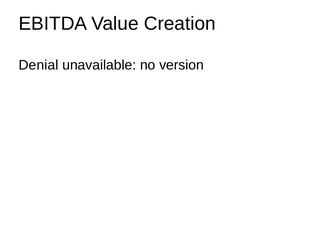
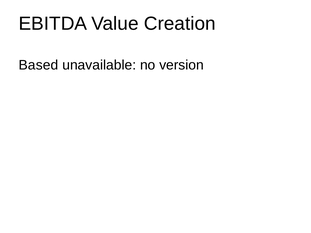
Denial: Denial -> Based (39, 65)
